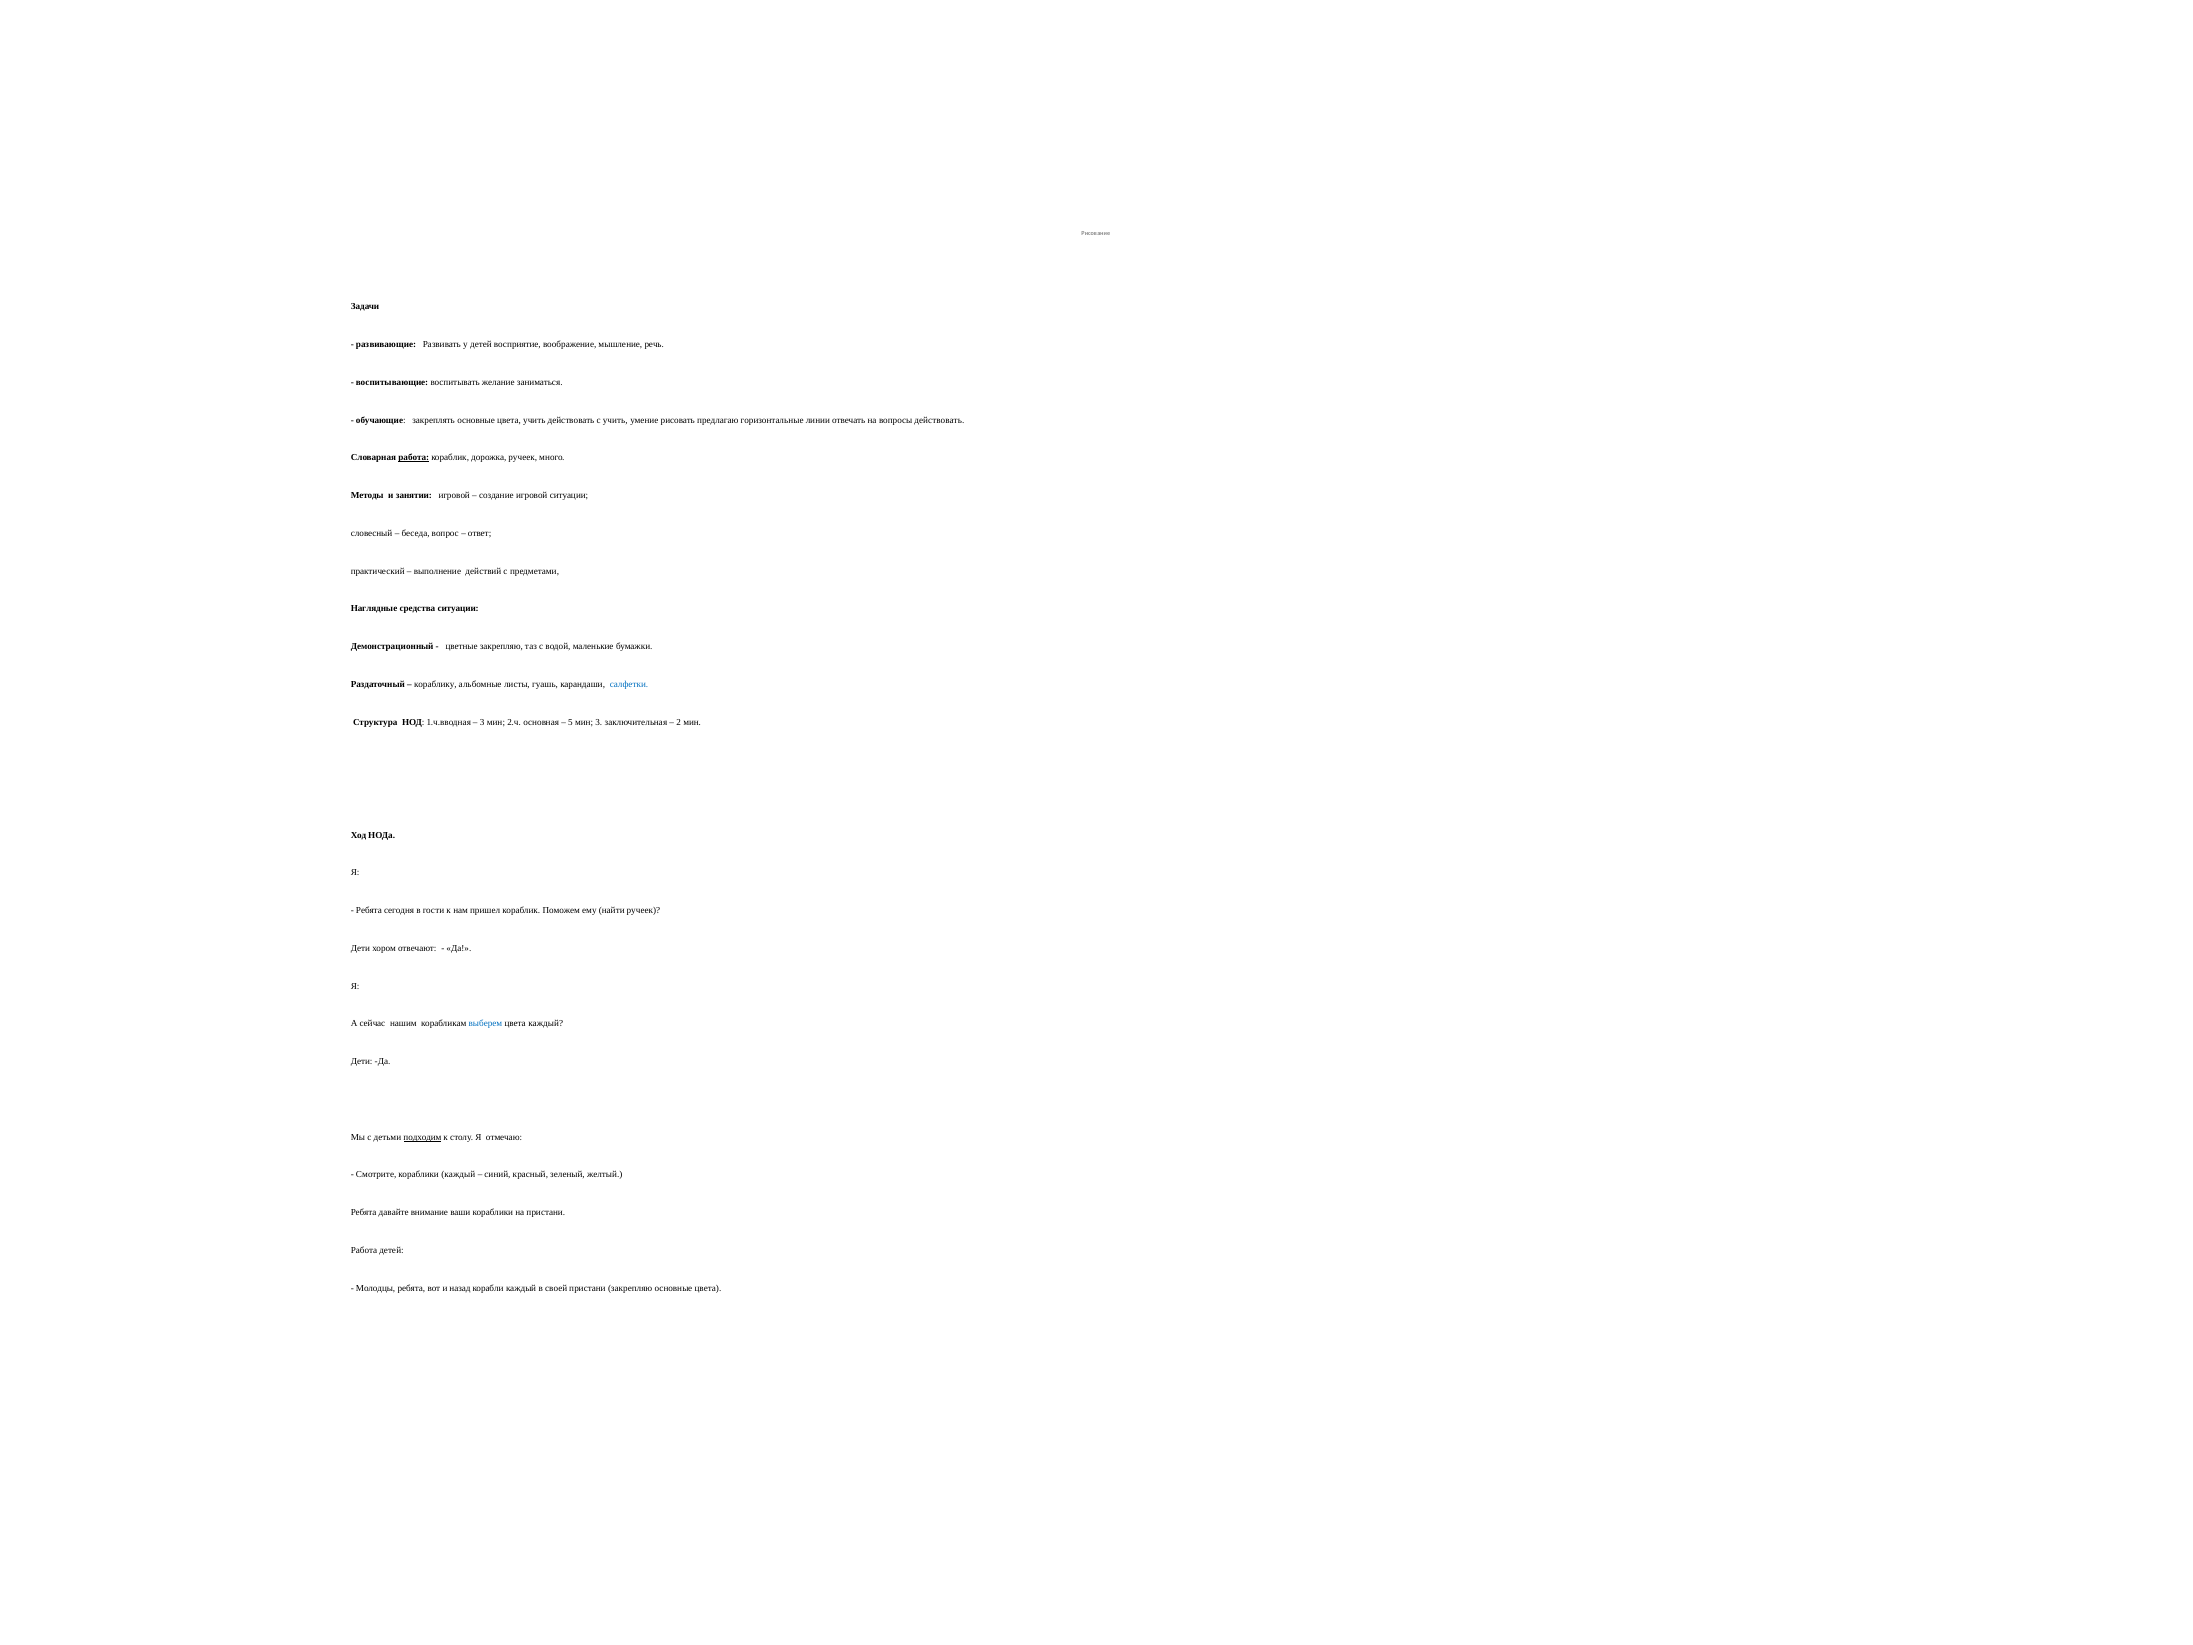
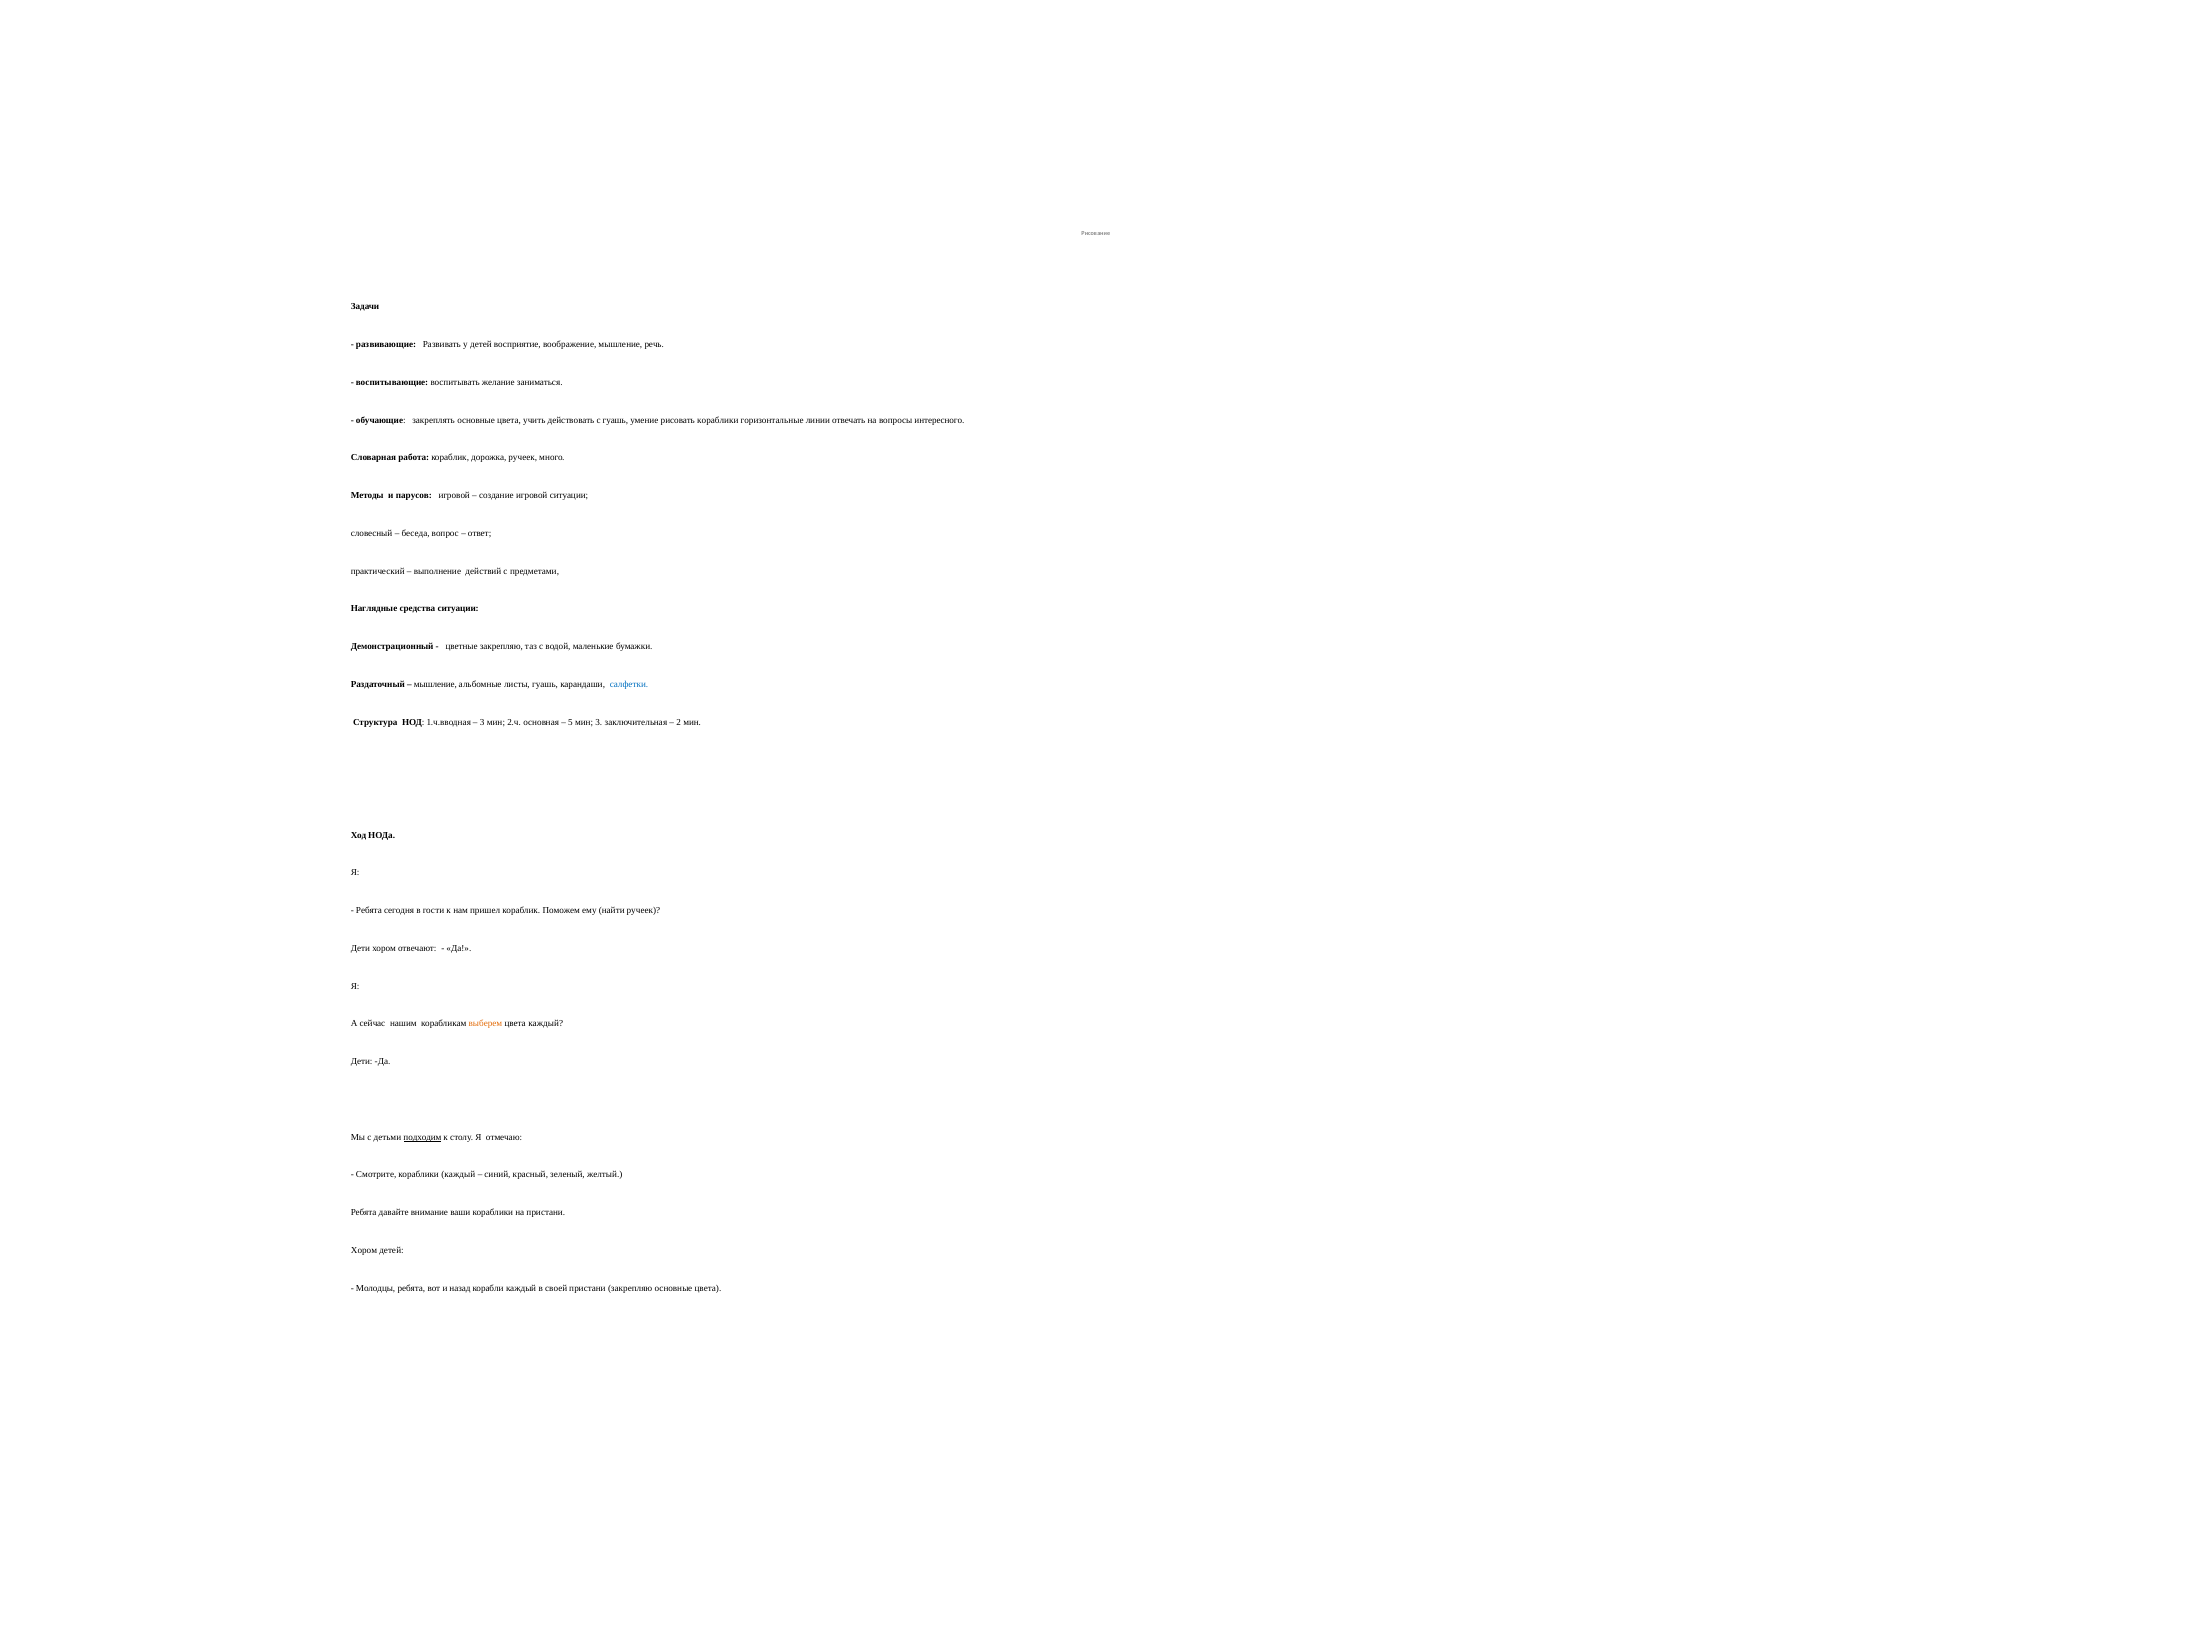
с учить: учить -> гуашь (615, 420)
рисовать предлагаю: предлагаю -> кораблики (718, 420)
вопросы действовать: действовать -> интересного (939, 420)
работа underline: present -> none (414, 458)
занятии: занятии -> парусов (414, 495)
кораблику: кораблику -> мышление (435, 684)
выберем colour: blue -> orange (485, 1024)
Работа: Работа -> Хором (364, 1250)
